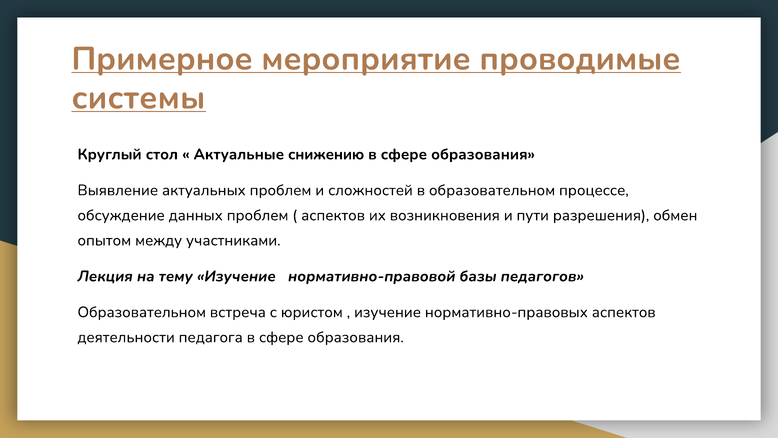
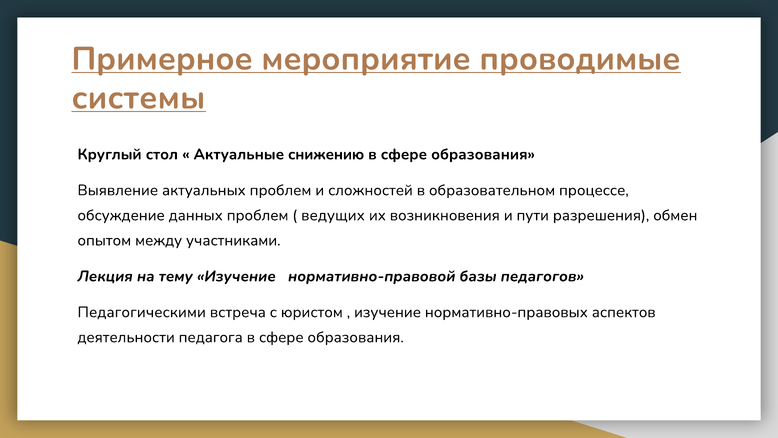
аспектов: аспектов -> ведущих (333, 215)
Образовательном: Образовательном -> Педагогическими (142, 312)
